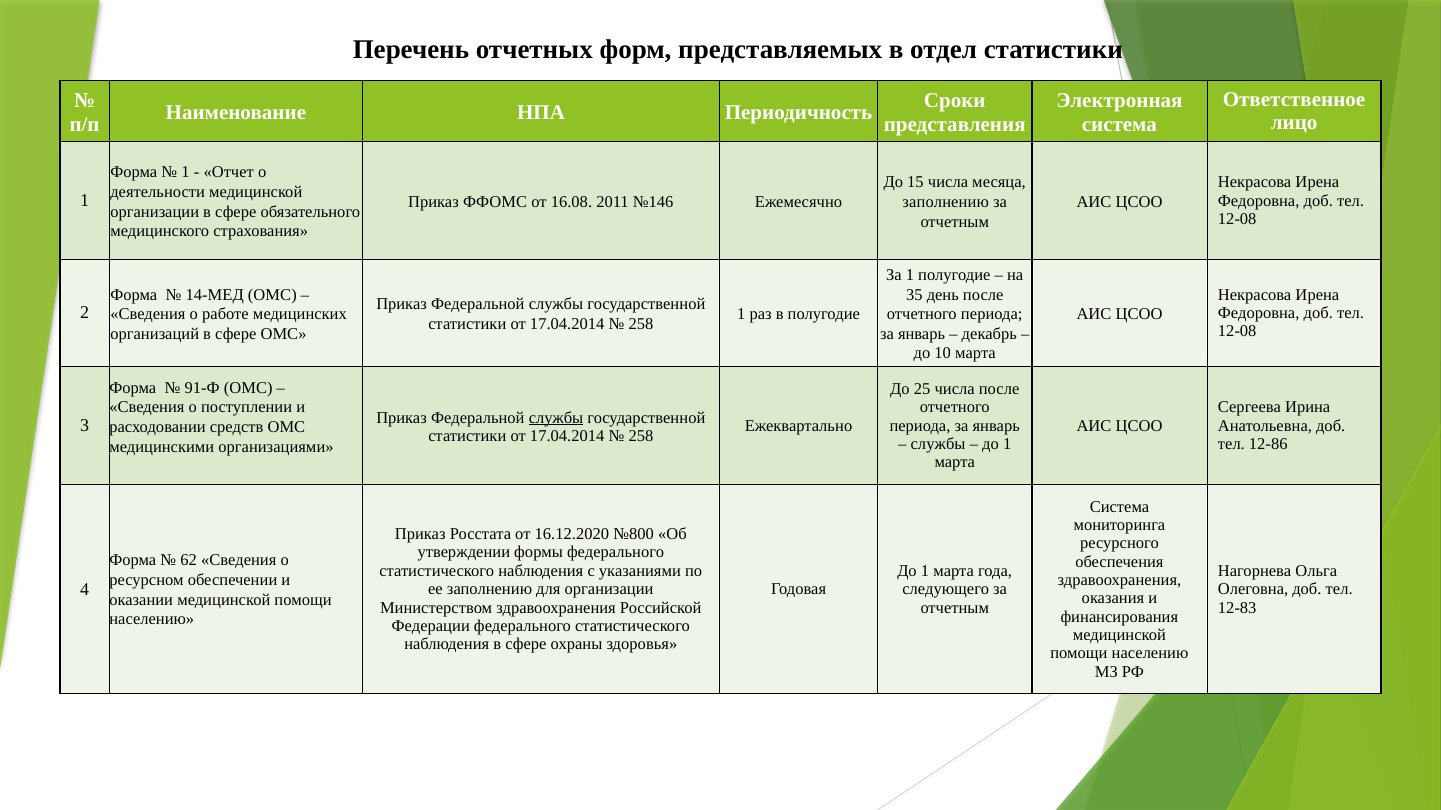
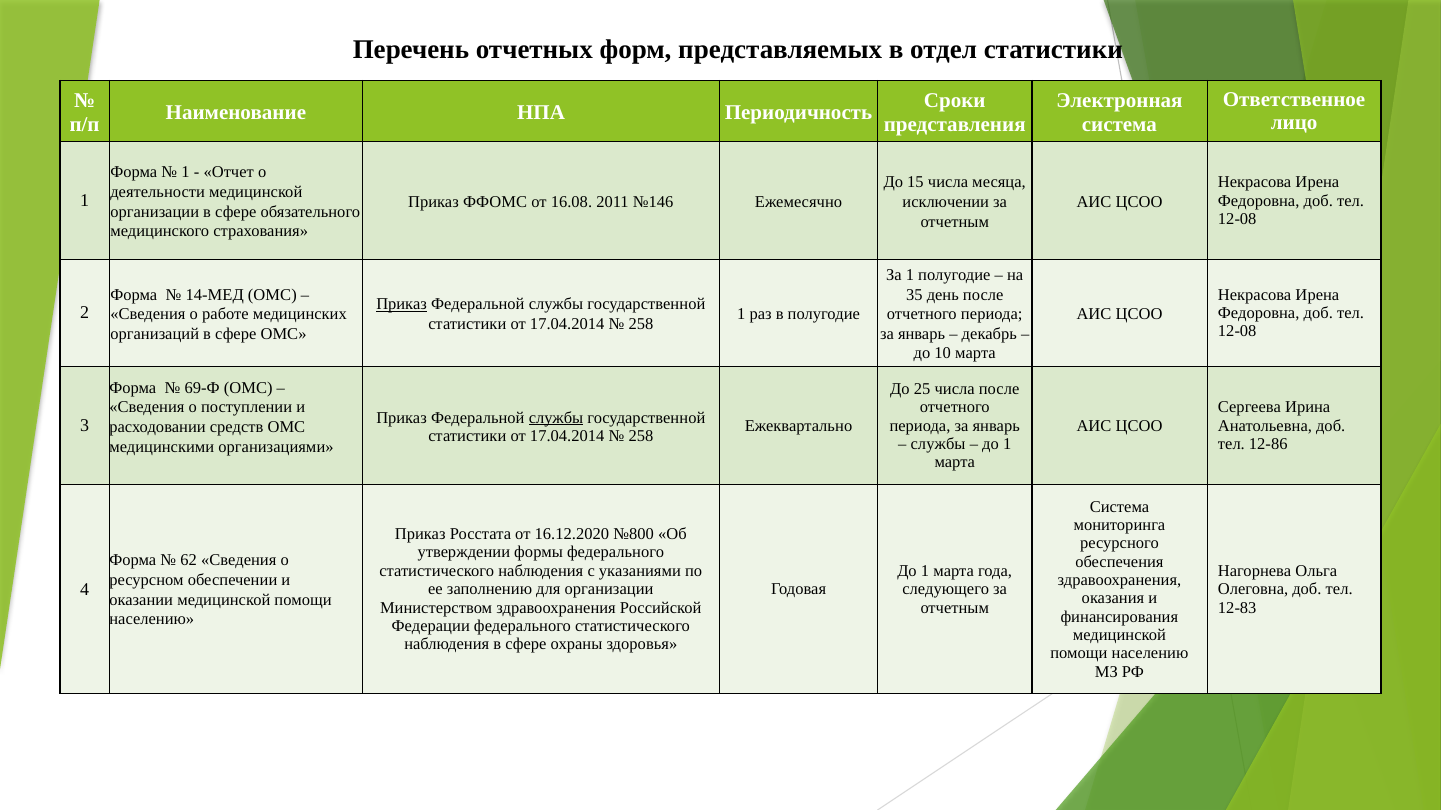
заполнению: заполнению -> исключении (946, 202)
Приказ underline: none -> present (402, 305)
91-Ф: 91-Ф -> 69-Ф (202, 388)
